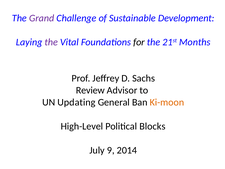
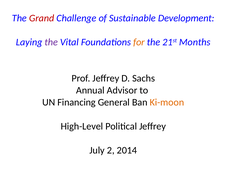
Grand colour: purple -> red (42, 18)
for colour: black -> orange (139, 42)
Review: Review -> Annual (90, 90)
Updating: Updating -> Financing (77, 102)
Political Blocks: Blocks -> Jeffrey (153, 126)
9: 9 -> 2 (111, 150)
